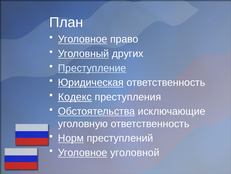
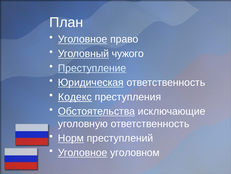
других: других -> чужого (128, 53)
уголовной: уголовной -> уголовном (135, 152)
